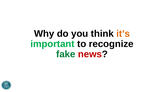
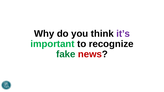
it’s colour: orange -> purple (123, 34)
